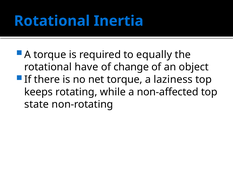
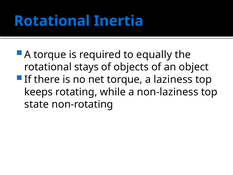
have: have -> stays (86, 67)
change: change -> objects (131, 67)
non-affected: non-affected -> non-laziness (168, 92)
